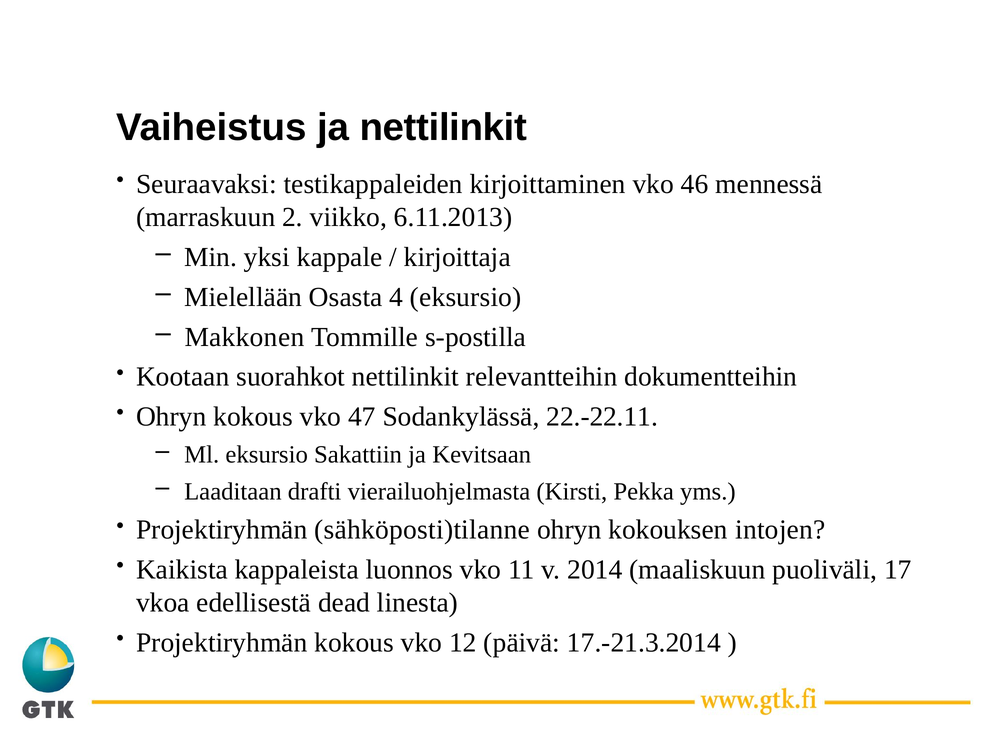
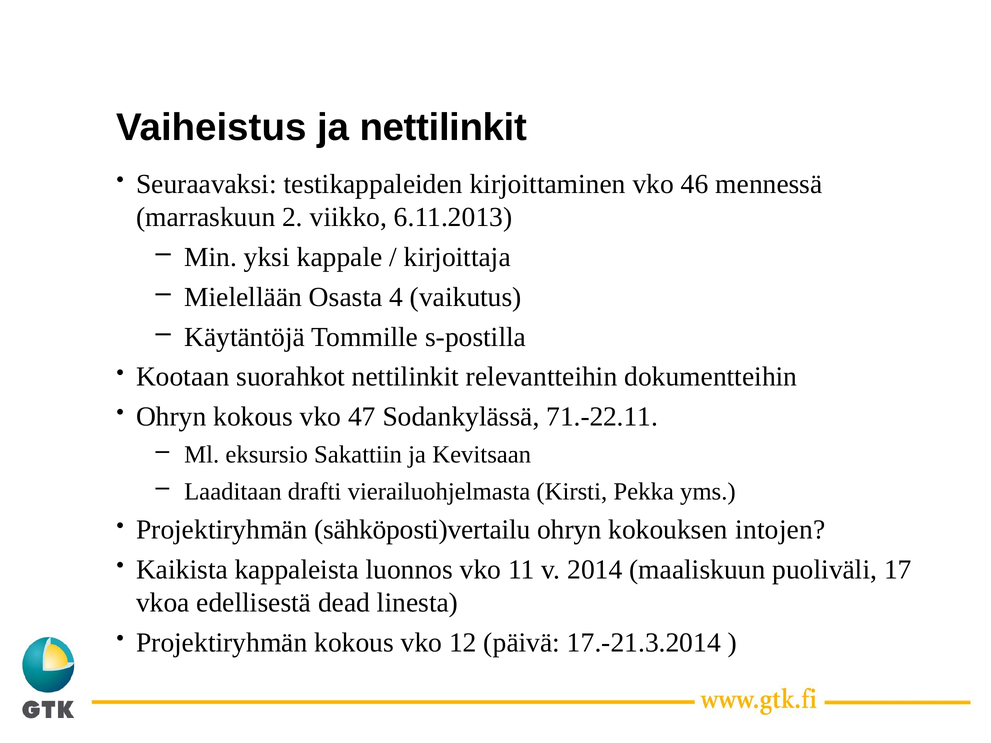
4 eksursio: eksursio -> vaikutus (466, 297)
Makkonen: Makkonen -> Käytäntöjä (245, 337)
22.-22.11: 22.-22.11 -> 71.-22.11 (602, 417)
sähköposti)tilanne: sähköposti)tilanne -> sähköposti)vertailu (422, 530)
